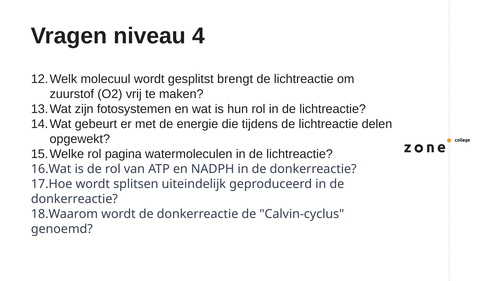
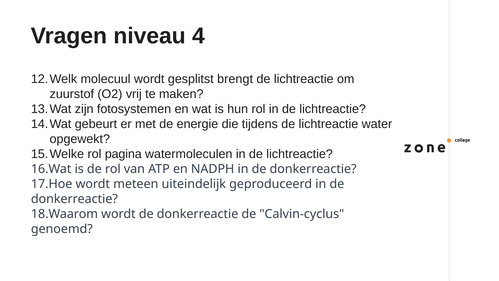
delen: delen -> water (377, 124)
splitsen: splitsen -> meteen (136, 184)
